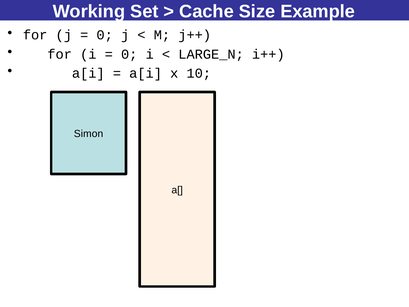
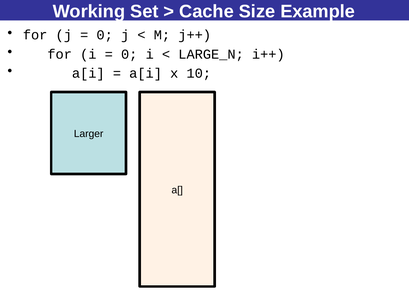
Simon: Simon -> Larger (89, 134)
